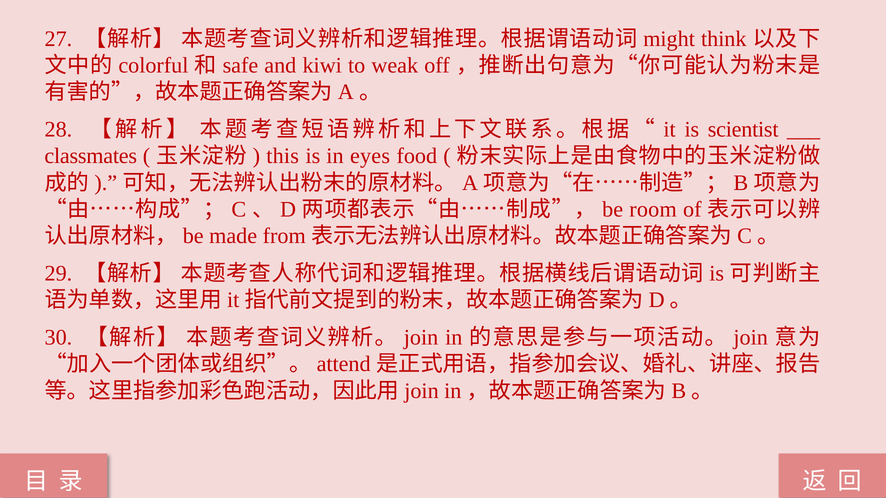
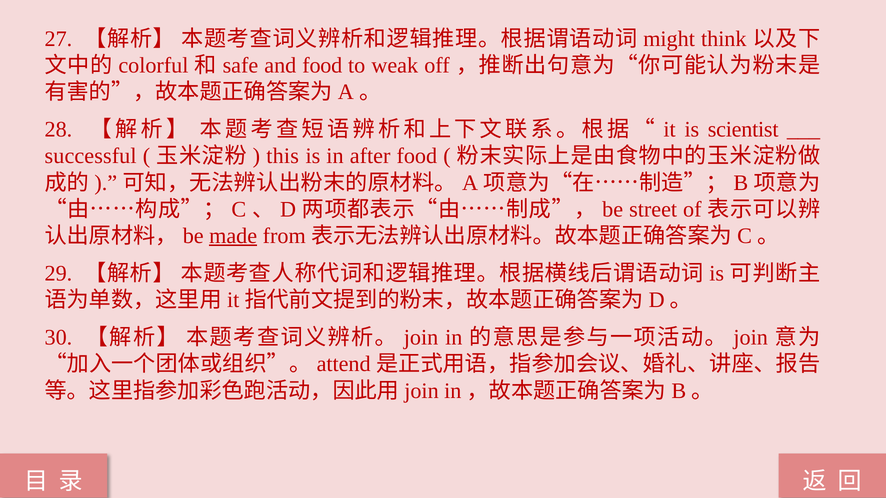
and kiwi: kiwi -> food (322, 65)
classmates: classmates -> successful (91, 156)
eyes: eyes -> after (370, 156)
room: room -> street (653, 209)
made underline: none -> present (233, 236)
